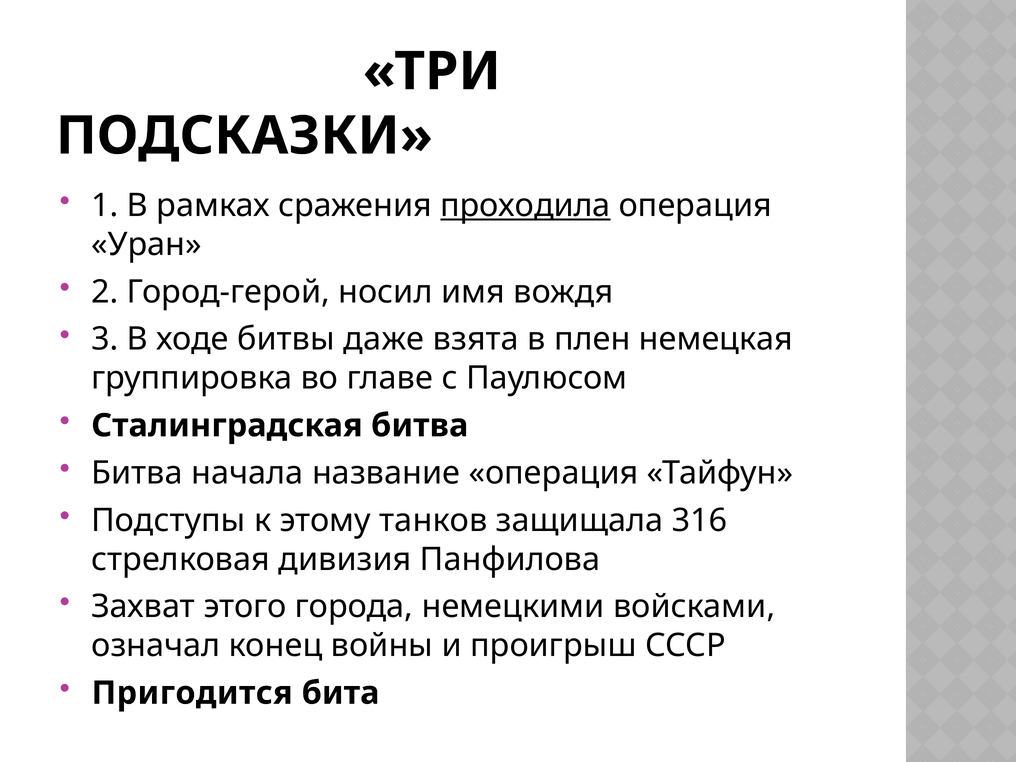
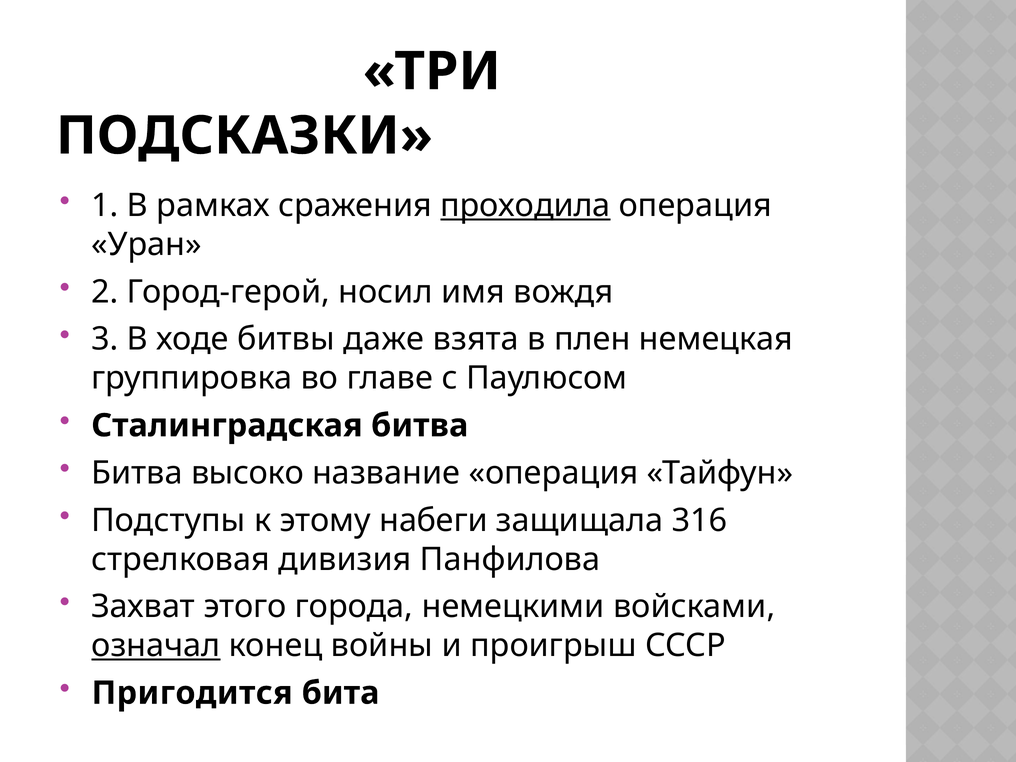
начала: начала -> высоко (248, 473)
танков: танков -> набеги (434, 520)
означал underline: none -> present (156, 646)
